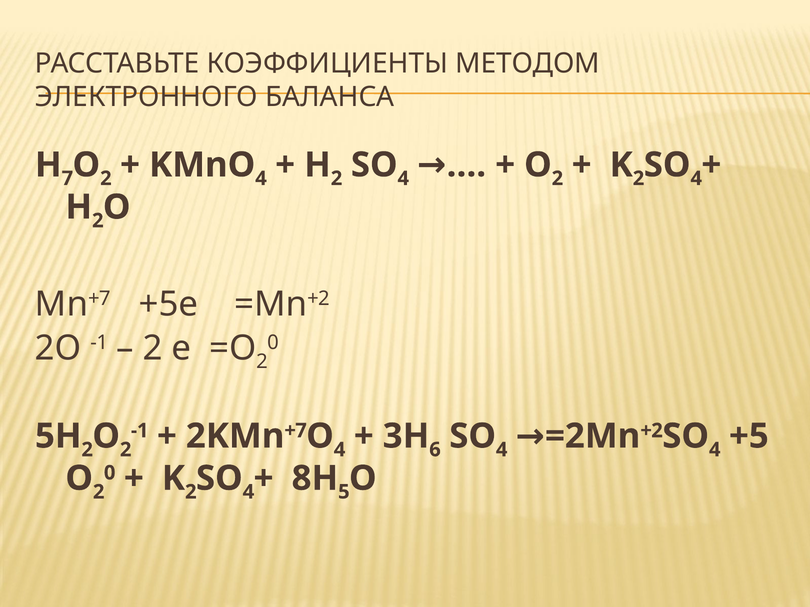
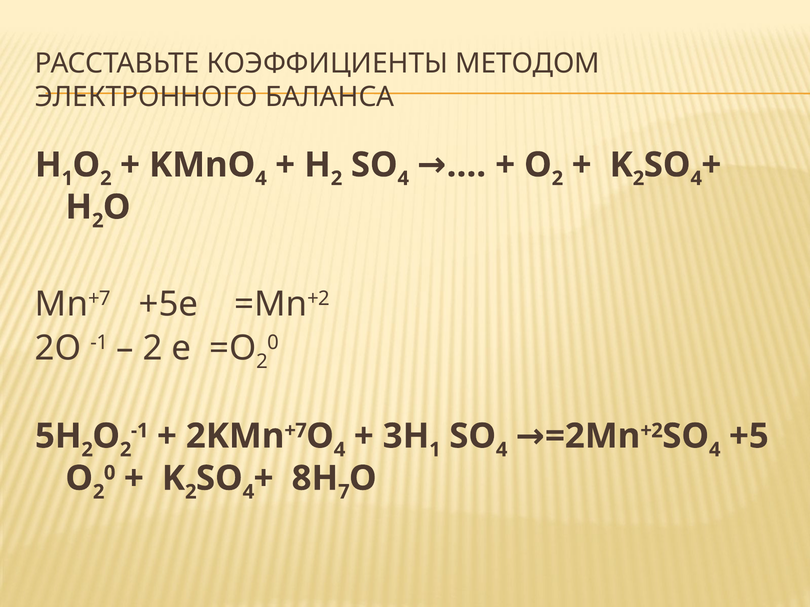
7: 7 -> 1 (67, 179)
6: 6 -> 1 (435, 450)
5: 5 -> 7 (344, 492)
